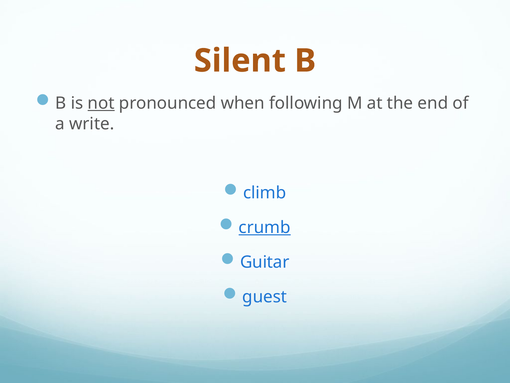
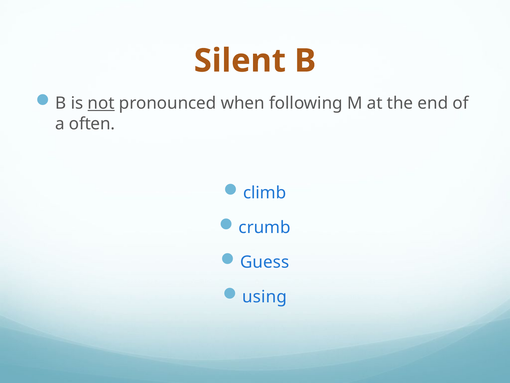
write: write -> often (92, 124)
crumb underline: present -> none (265, 227)
Guitar: Guitar -> Guess (265, 262)
guest: guest -> using (265, 296)
